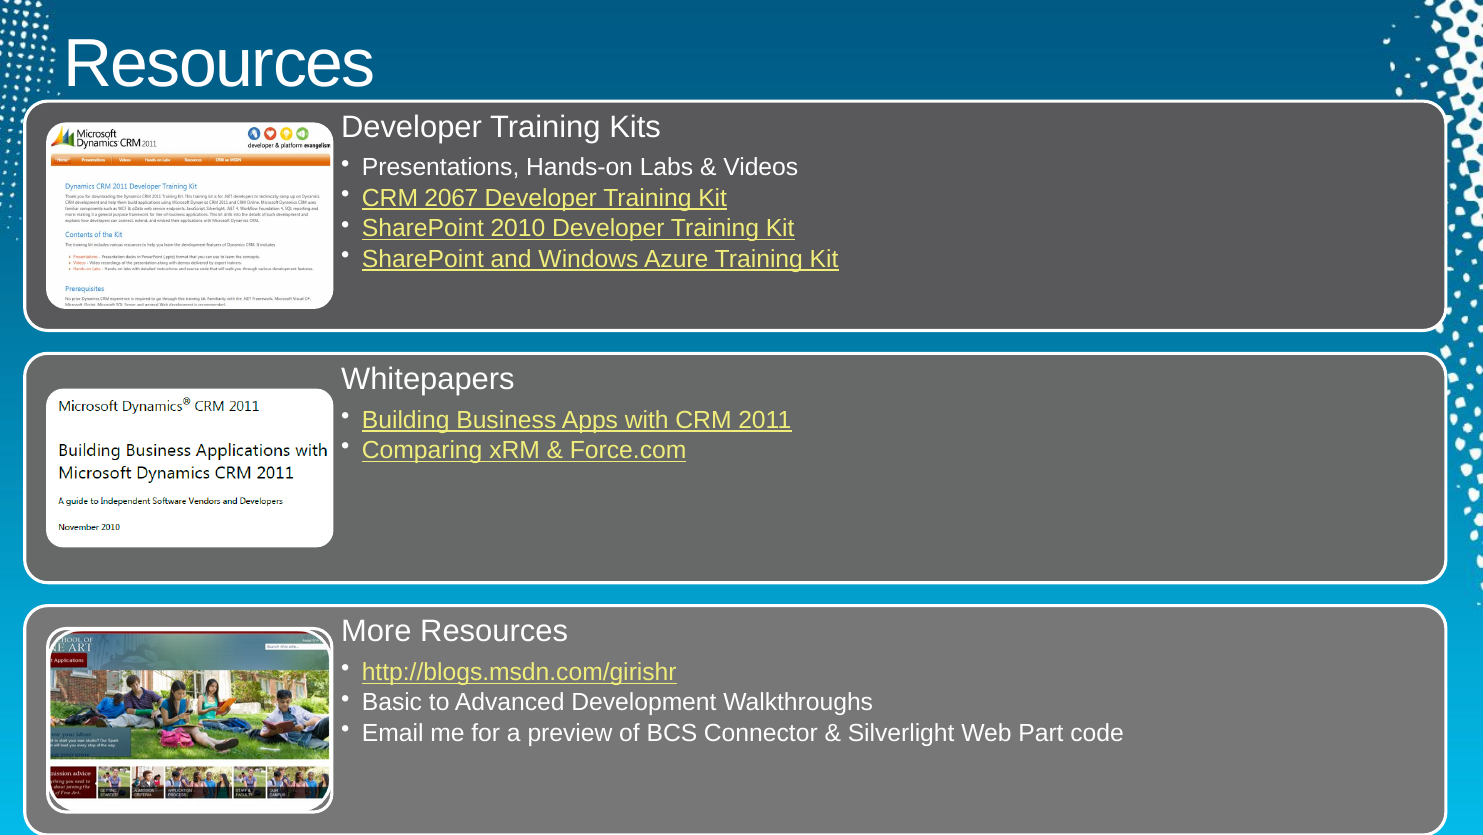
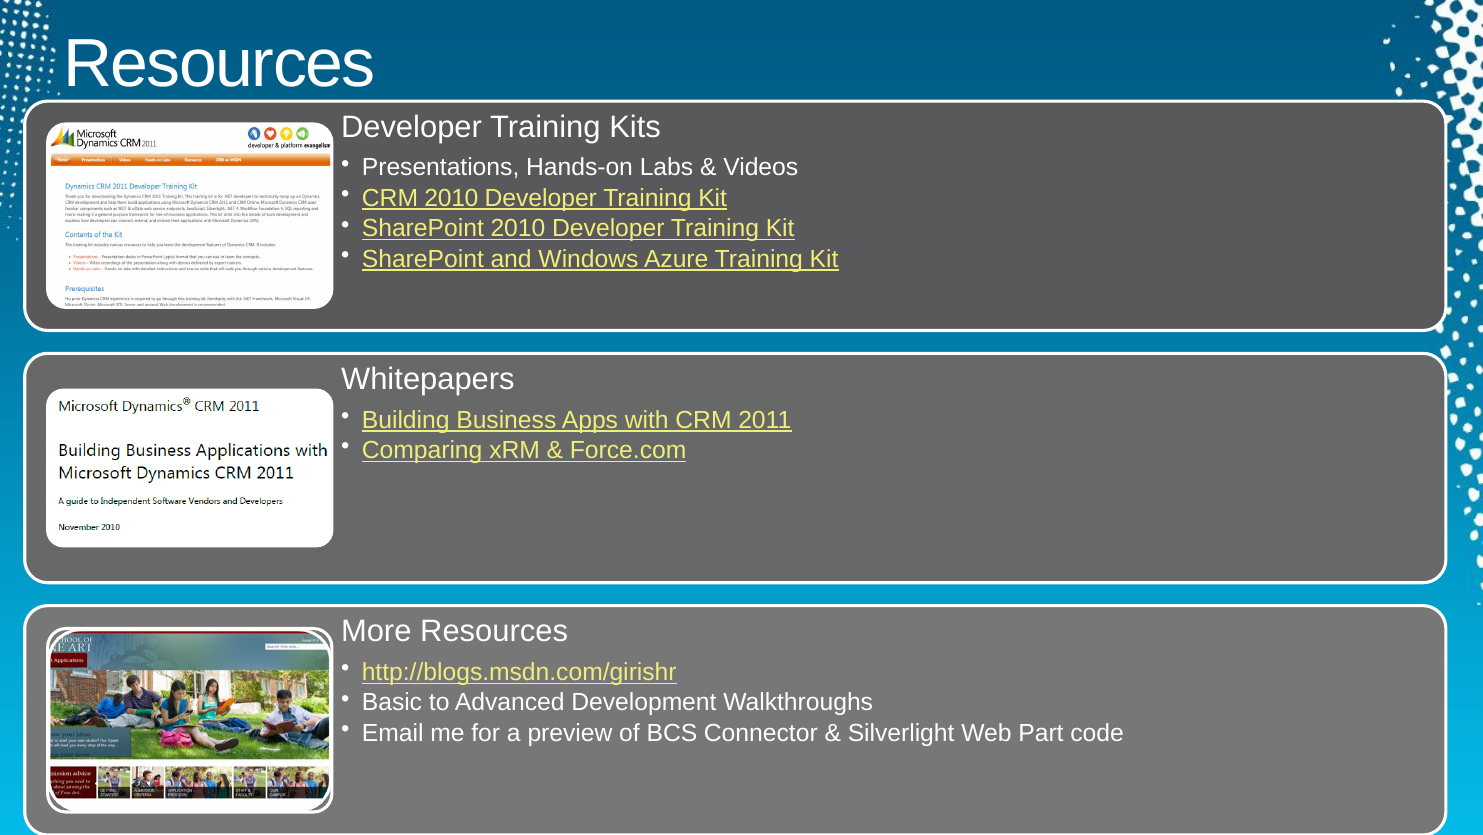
CRM 2067: 2067 -> 2010 (451, 198)
